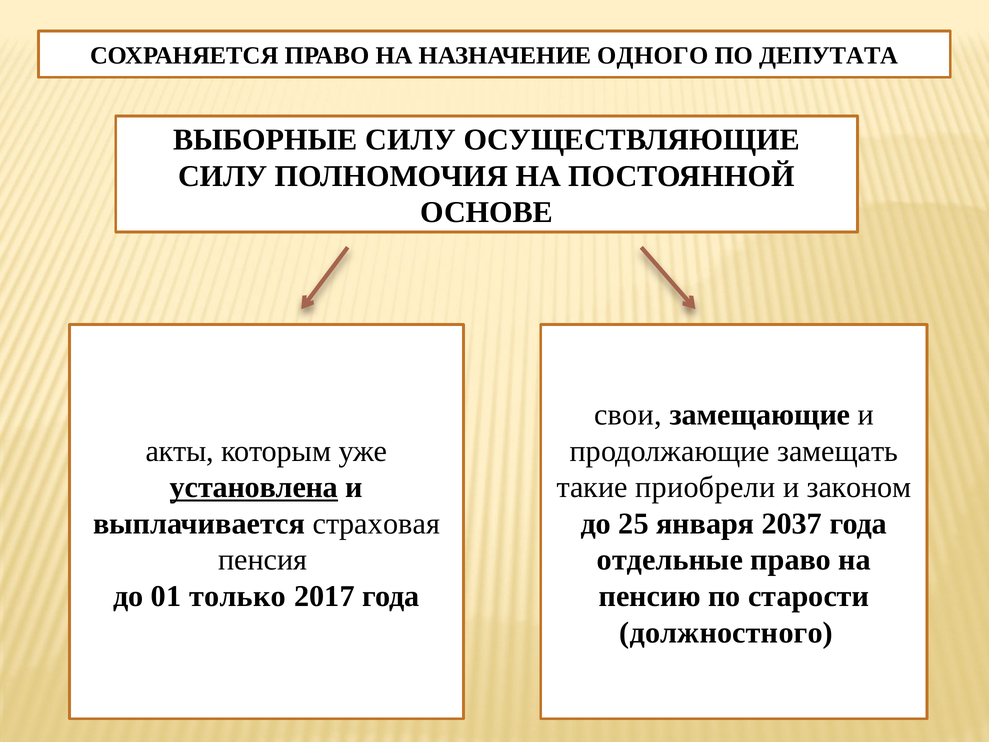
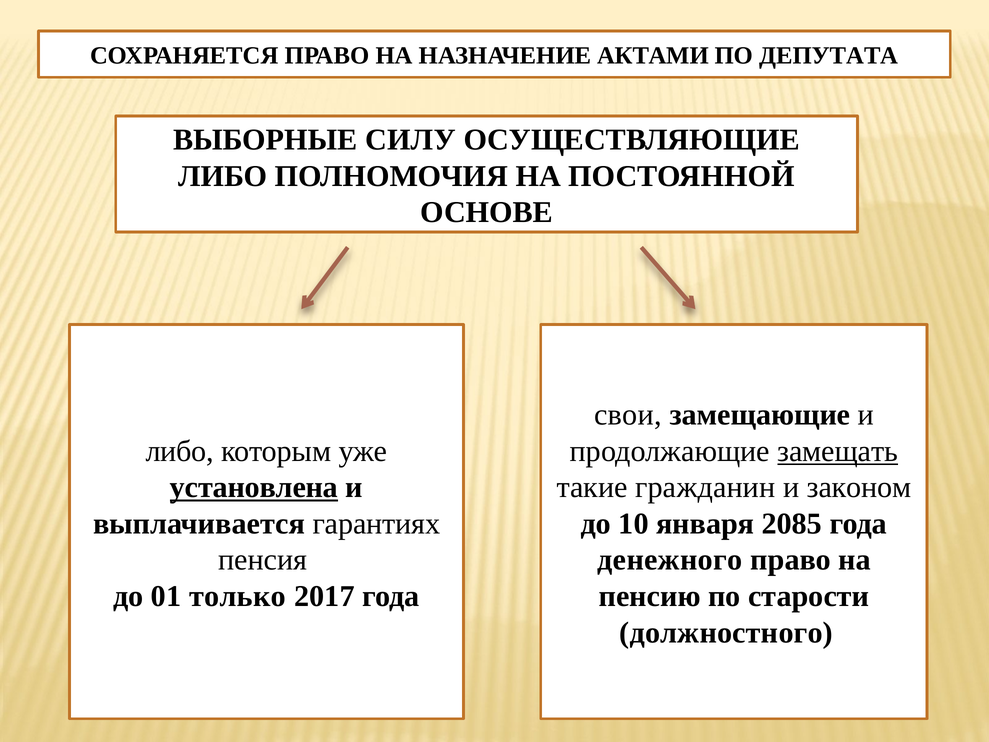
ОДНОГО: ОДНОГО -> АКТАМИ (653, 56)
СИЛУ: СИЛУ -> ЛИБО (223, 176)
акты: акты -> либо (180, 451)
замещать underline: none -> present (838, 451)
приобрели: приобрели -> гражданин (705, 487)
страховая: страховая -> гарантиях (376, 524)
25: 25 -> 10 (633, 524)
2037: 2037 -> 2085 (792, 524)
отдельные: отдельные -> денежного (670, 560)
